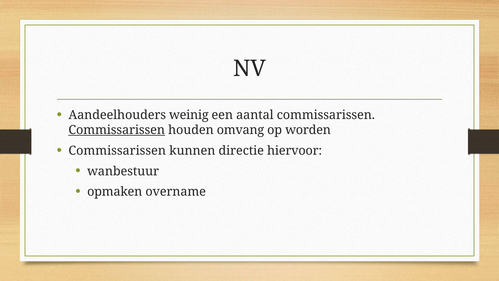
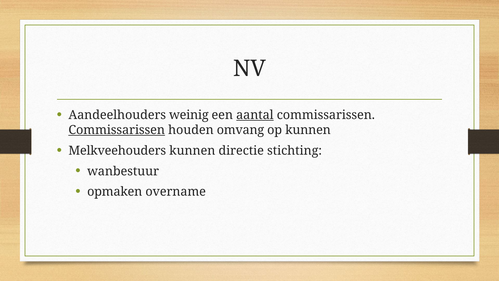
aantal underline: none -> present (255, 115)
op worden: worden -> kunnen (308, 130)
Commissarissen: Commissarissen -> Melkveehouders (117, 150)
hiervoor: hiervoor -> stichting (295, 150)
